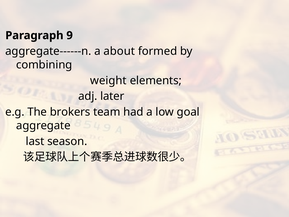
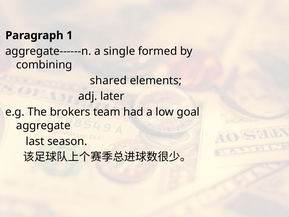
9: 9 -> 1 (70, 35)
about: about -> single (119, 51)
weight: weight -> shared (108, 80)
